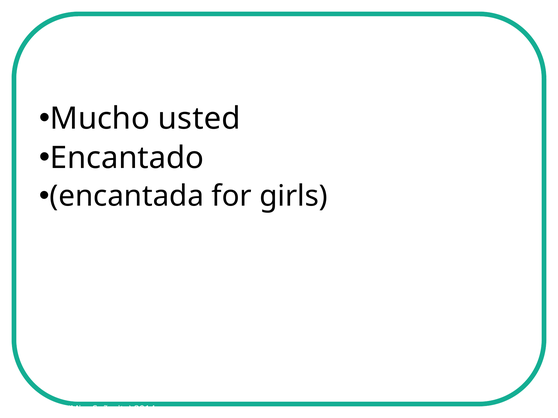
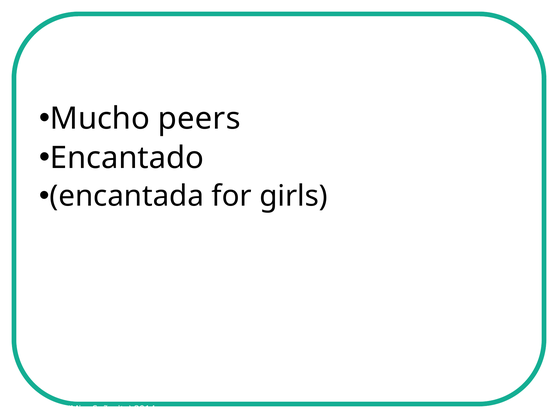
usted: usted -> peers (199, 119)
